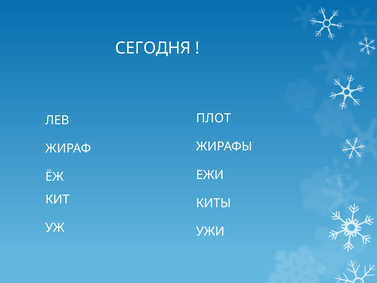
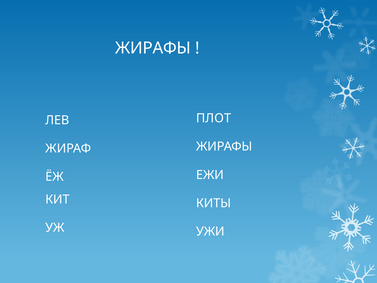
СЕГОДНЯ: СЕГОДНЯ -> ЖИРАФЫ (153, 48)
